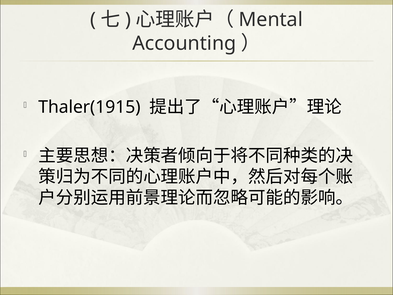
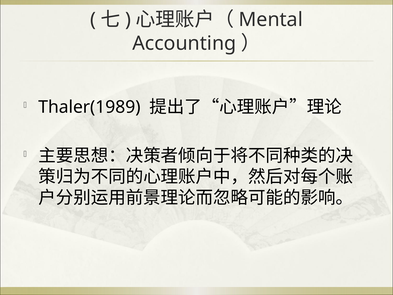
Thaler(1915: Thaler(1915 -> Thaler(1989 (89, 107)
